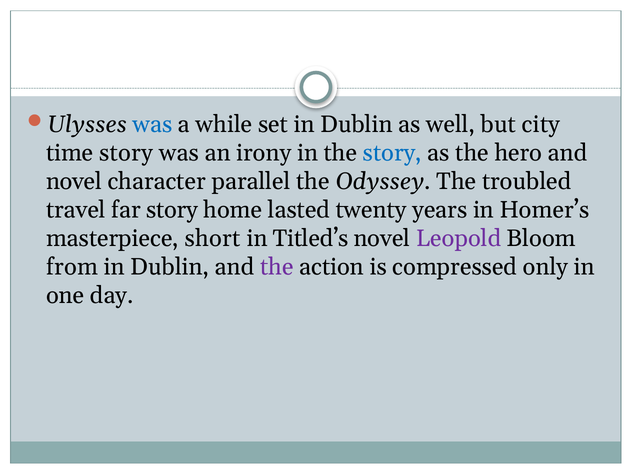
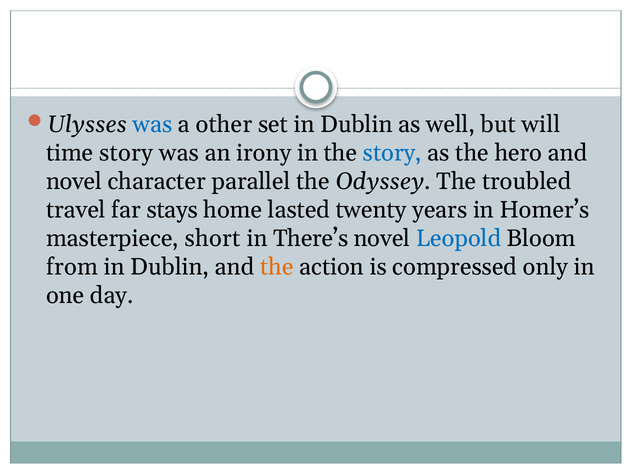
while: while -> other (224, 125)
city: city -> will (541, 125)
far story: story -> stays (172, 210)
Titled’s: Titled’s -> There’s (311, 238)
Leopold colour: purple -> blue (459, 238)
the colour: purple -> orange (277, 267)
